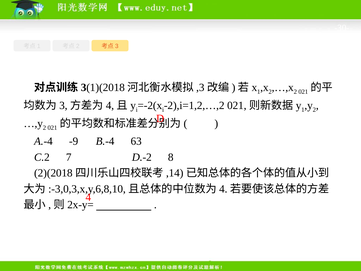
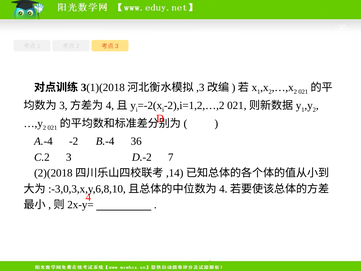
-9: -9 -> -2 (74, 141)
63: 63 -> 36 (136, 141)
7: 7 -> 3 (69, 157)
8: 8 -> 7 (171, 157)
